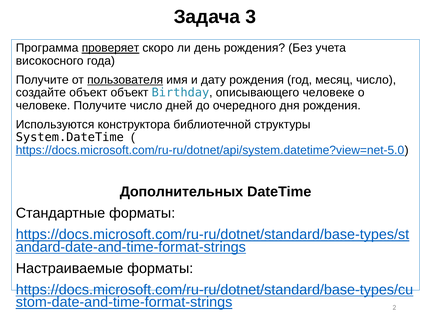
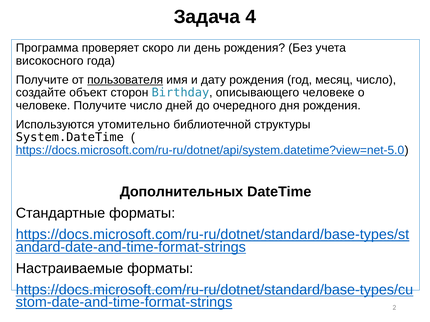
3: 3 -> 4 (251, 17)
проверяет underline: present -> none (110, 48)
объект объект: объект -> сторон (130, 93)
конструктора: конструктора -> утомительно (134, 125)
